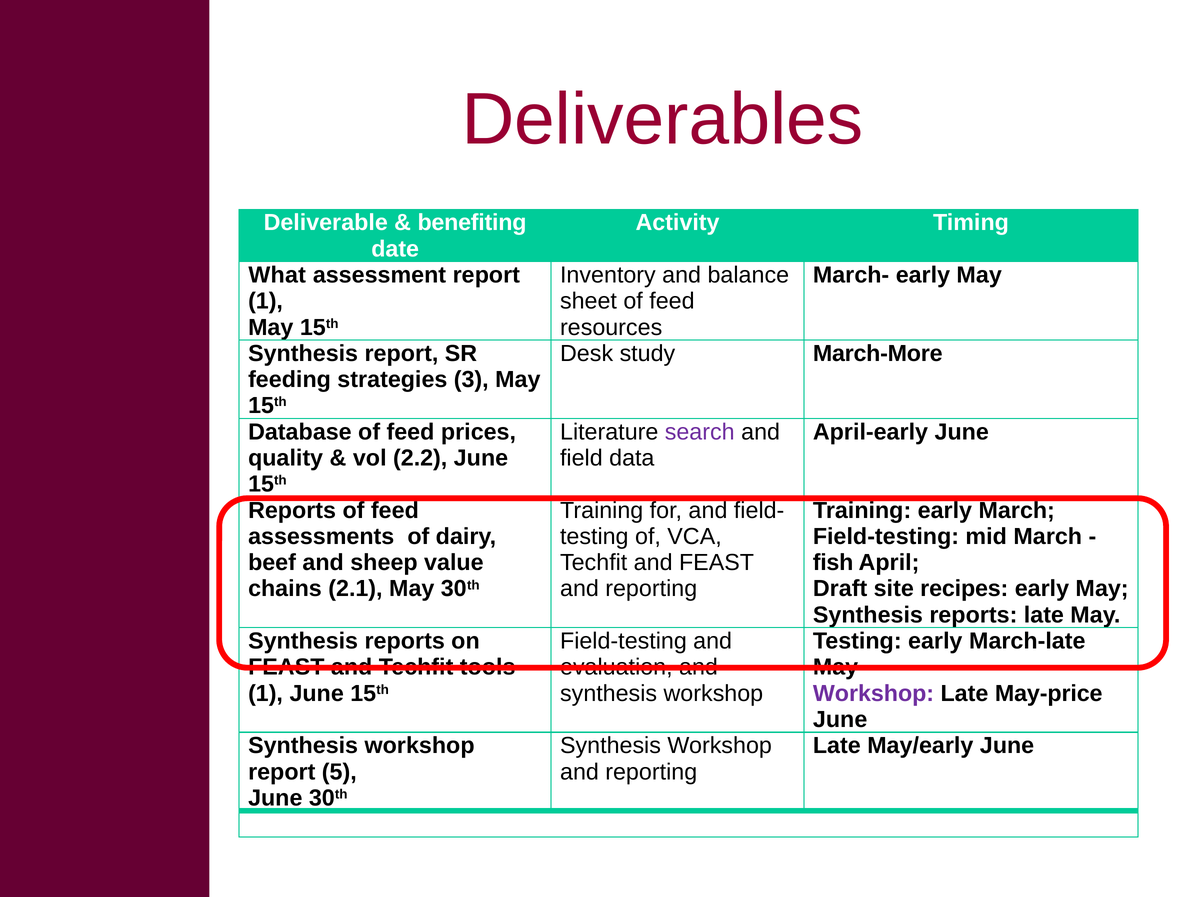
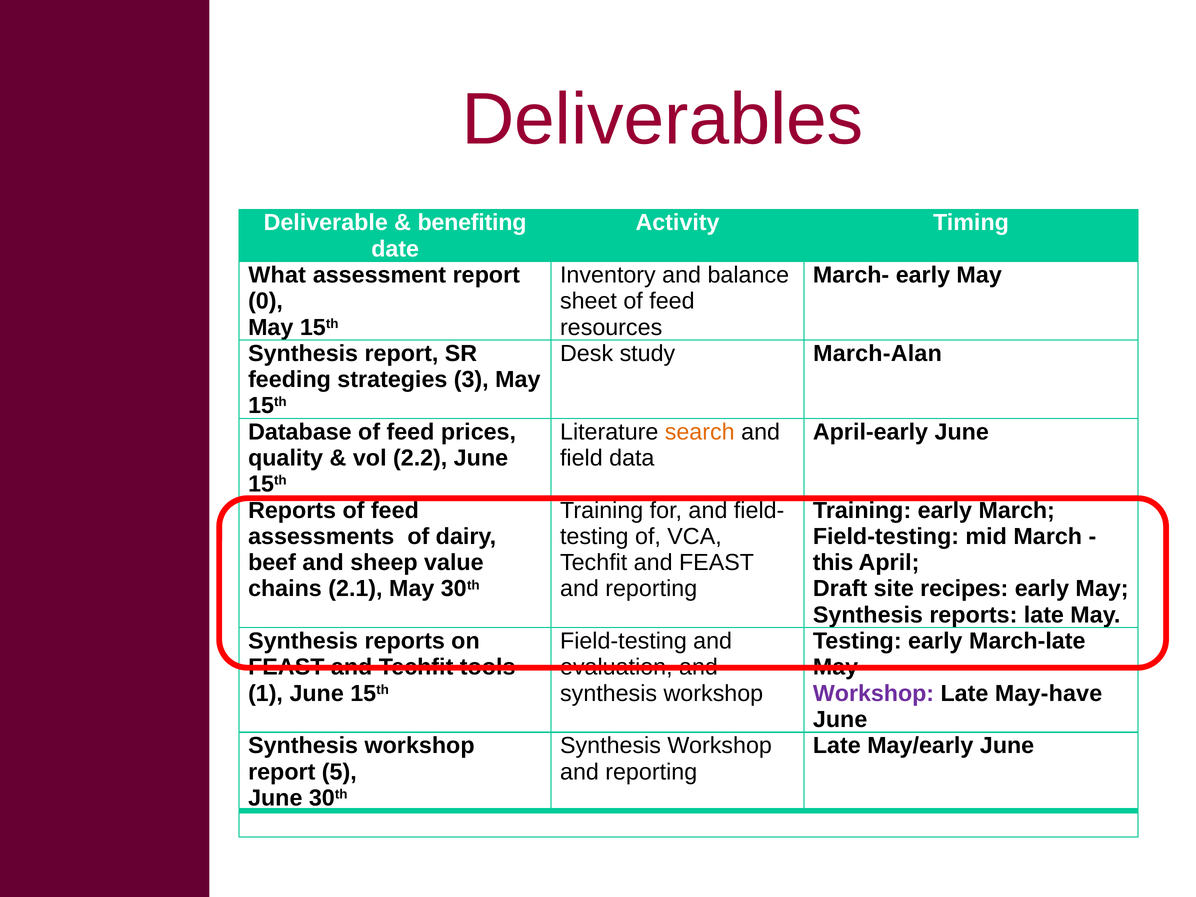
1: 1 -> 0 (266, 301)
March-More: March-More -> March-Alan (877, 354)
search colour: purple -> orange (700, 432)
fish: fish -> this (833, 563)
May-price: May-price -> May-have (1049, 693)
